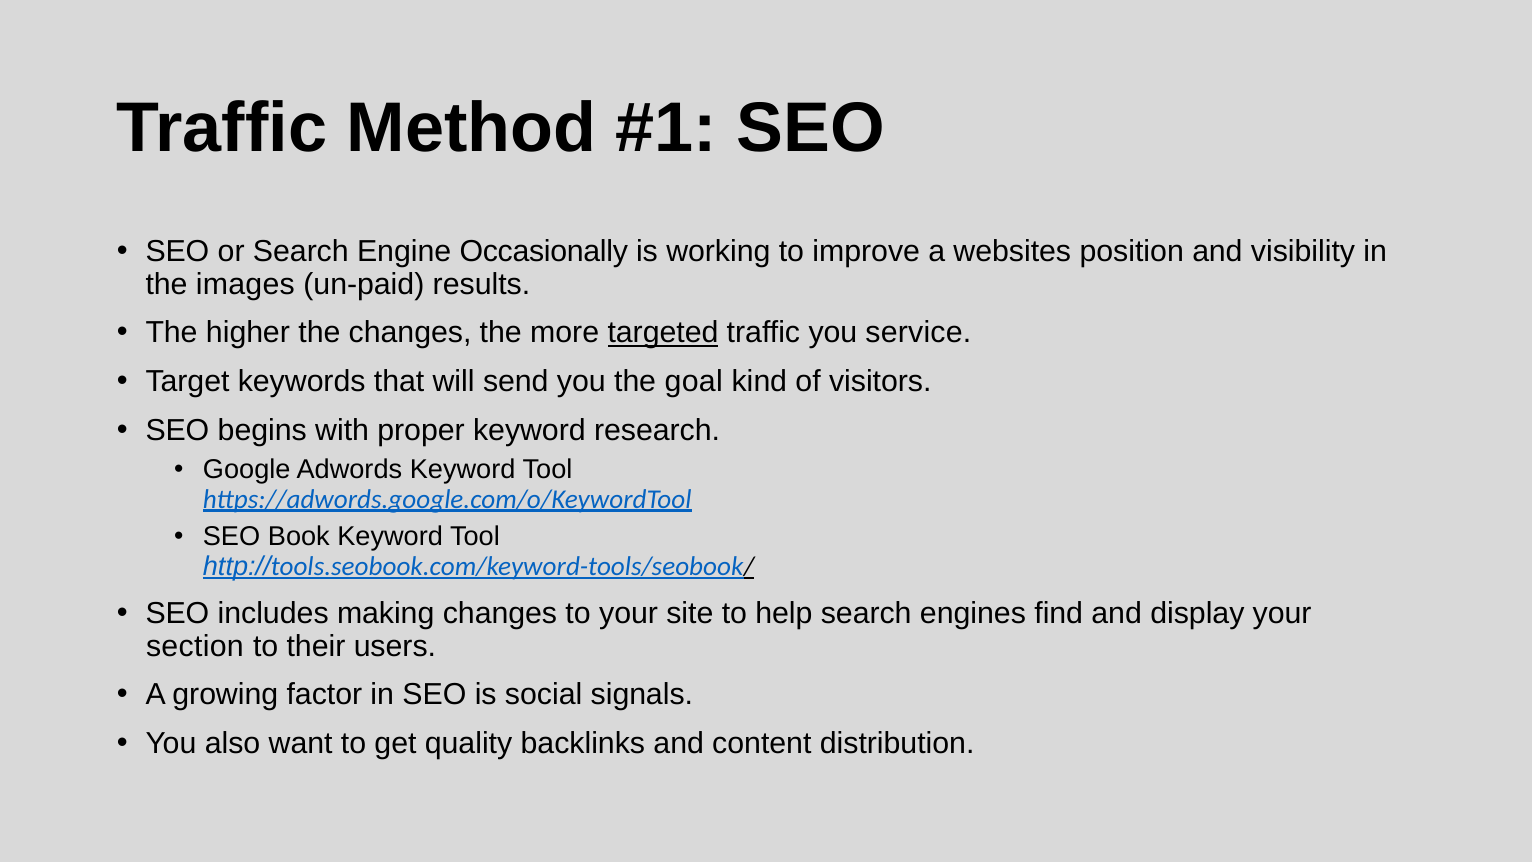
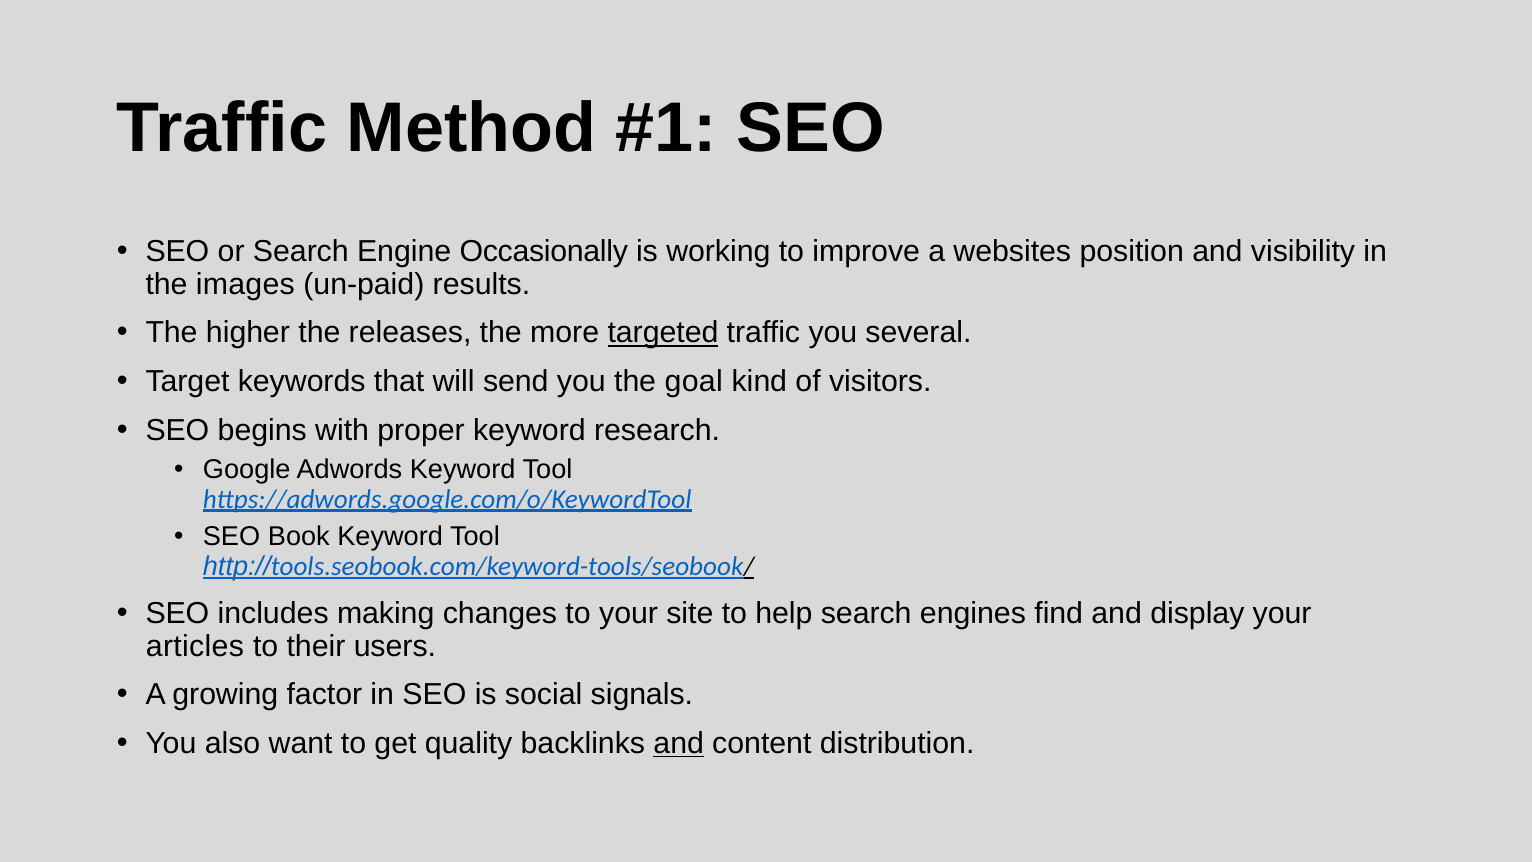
the changes: changes -> releases (410, 333)
service: service -> several (918, 333)
section: section -> articles (195, 646)
and underline: none -> present (679, 743)
